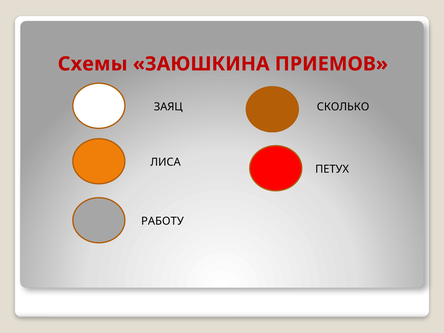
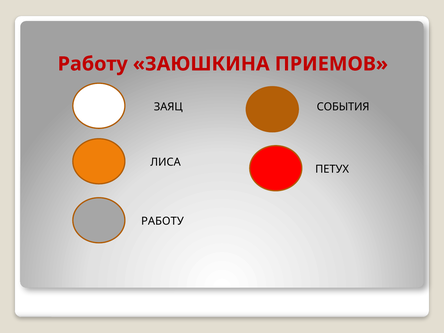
Схемы: Схемы -> Работу (93, 64)
СКОЛЬКО: СКОЛЬКО -> СОБЫТИЯ (343, 107)
